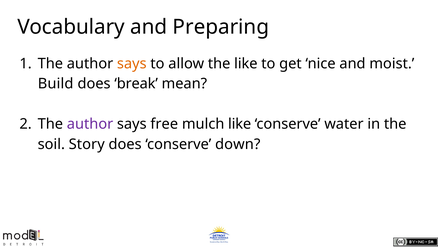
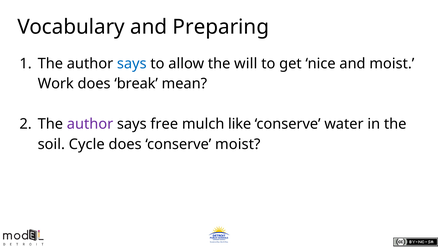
says colour: orange -> blue (132, 63)
the like: like -> will (246, 63)
Build: Build -> Work (56, 84)
Story: Story -> Cycle (87, 144)
conserve down: down -> moist (238, 144)
